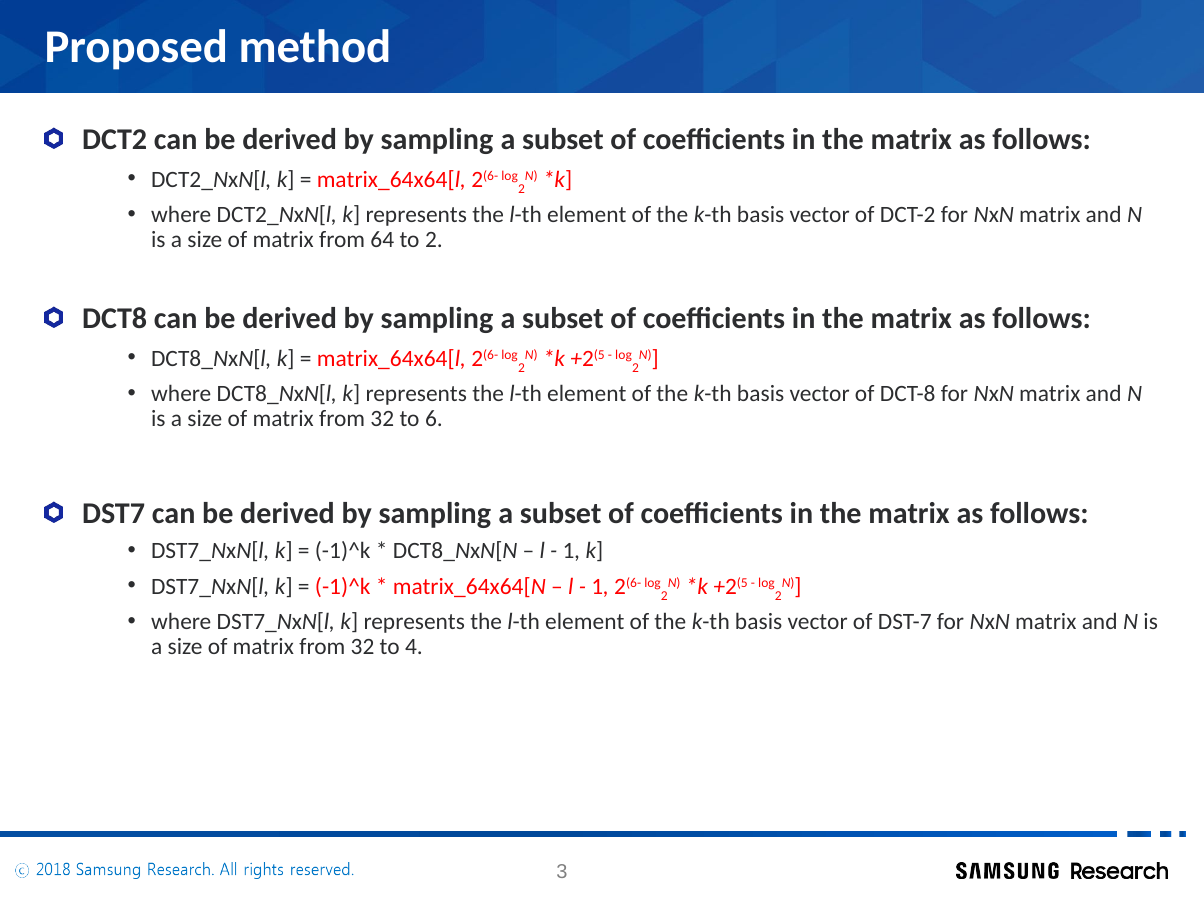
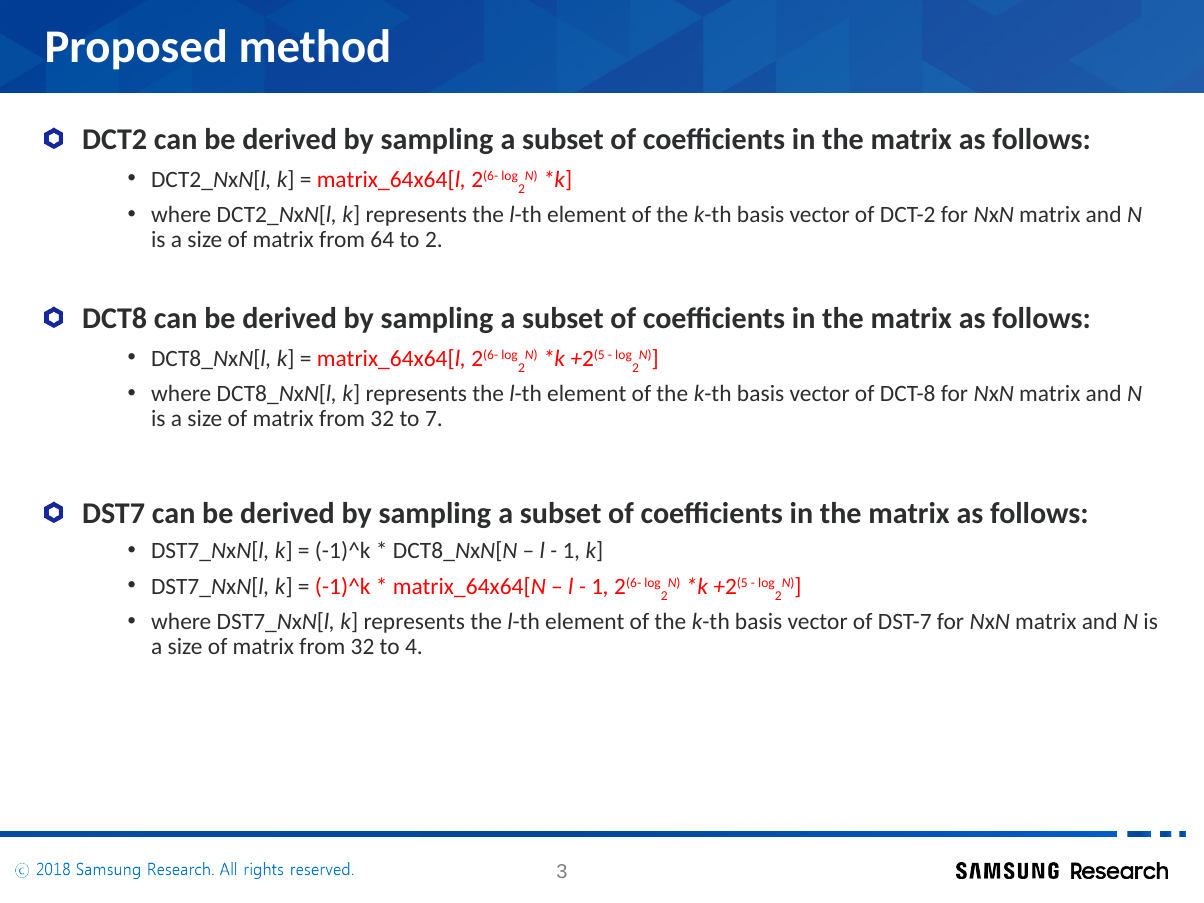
6: 6 -> 7 (434, 419)
